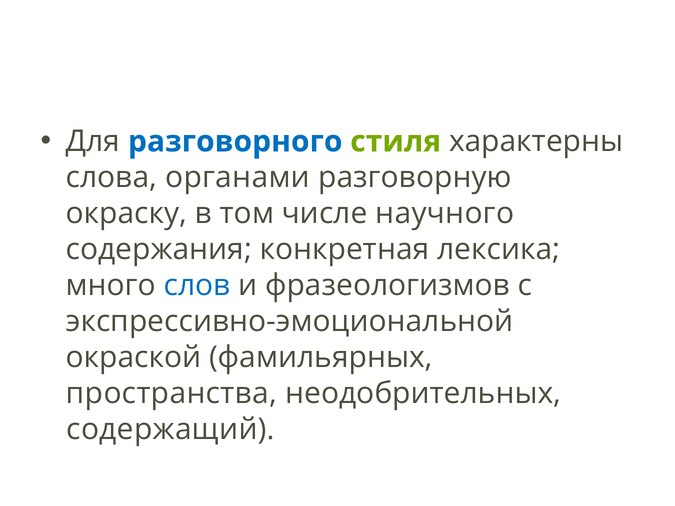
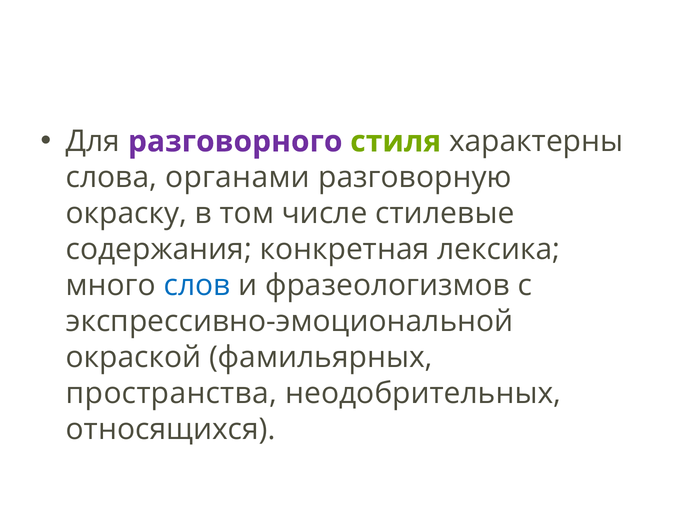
разговорного colour: blue -> purple (235, 142)
научного: научного -> стилевые (445, 214)
содержащий: содержащий -> относящихся (171, 430)
